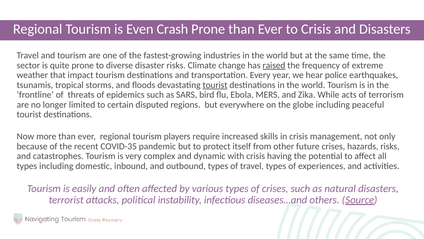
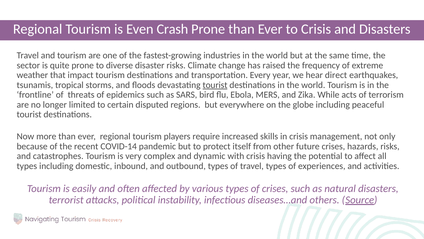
raised underline: present -> none (274, 65)
police: police -> direct (336, 75)
COVID-35: COVID-35 -> COVID-14 (119, 146)
